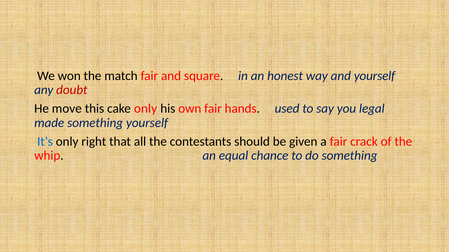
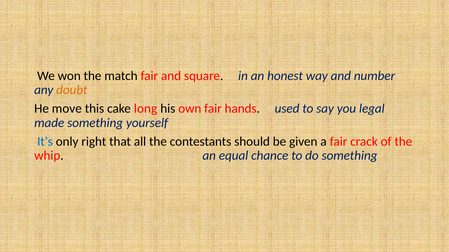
and yourself: yourself -> number (374, 76)
doubt colour: red -> orange (72, 90)
cake only: only -> long (146, 109)
